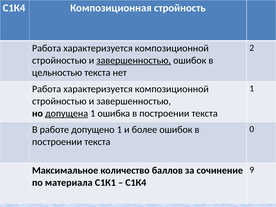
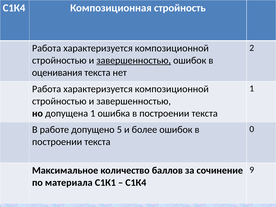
цельностью: цельностью -> оценивания (57, 73)
допущена underline: present -> none (67, 113)
допущено 1: 1 -> 5 (119, 130)
